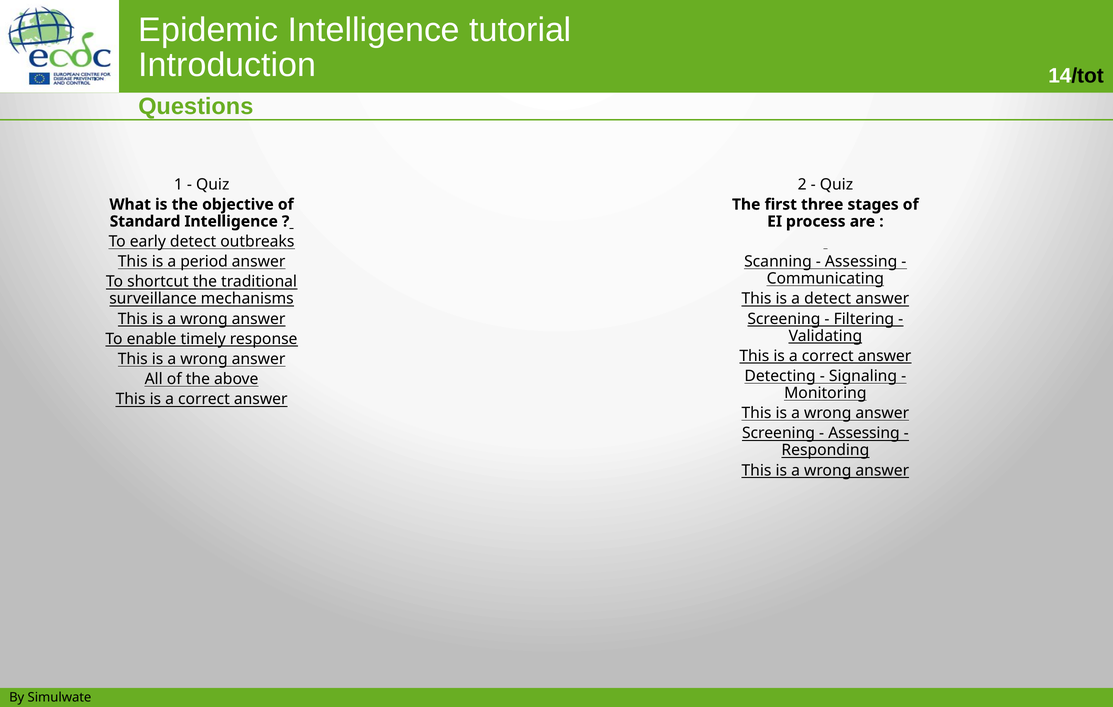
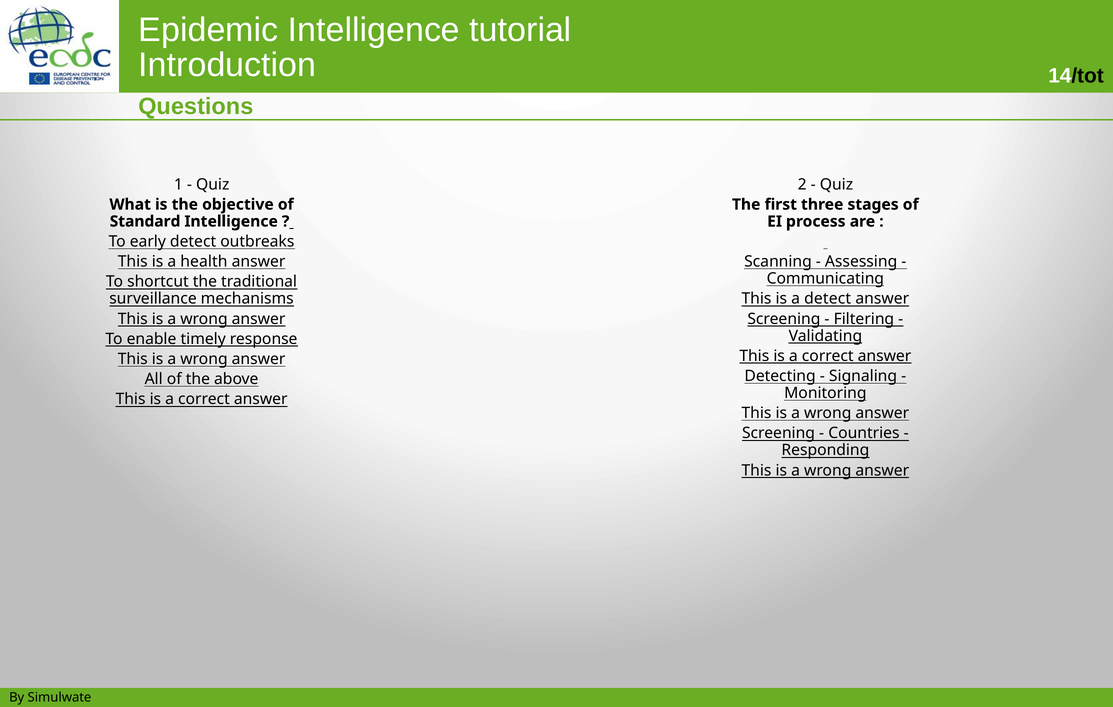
period: period -> health (204, 262)
Assessing: Assessing -> Countries (864, 433)
